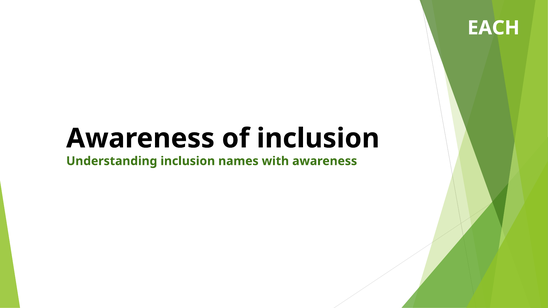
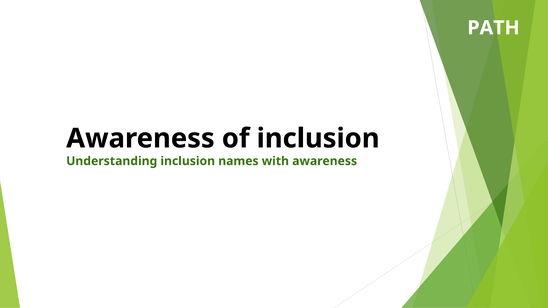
EACH: EACH -> PATH (494, 28)
